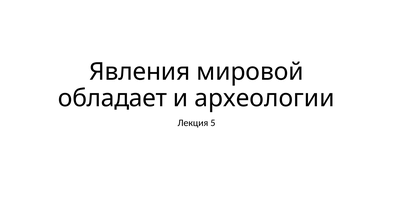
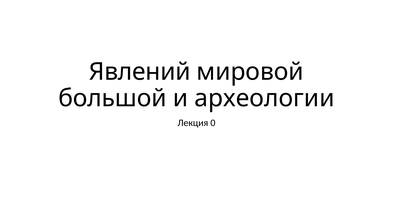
Явления: Явления -> Явлений (140, 72)
обладает: обладает -> большой (112, 98)
5: 5 -> 0 (213, 123)
